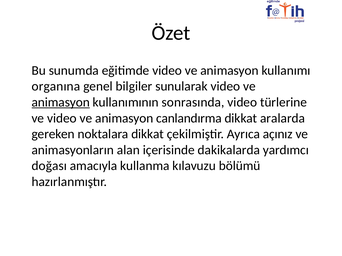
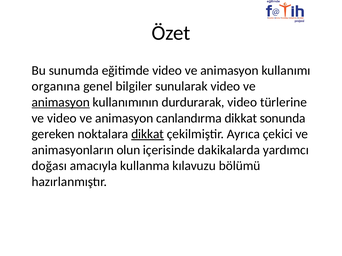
sonrasında: sonrasında -> durdurarak (193, 102)
aralarda: aralarda -> sonunda (283, 118)
dikkat underline: none -> present (148, 134)
açınız: açınız -> çekici (278, 134)
alan: alan -> olun (128, 150)
